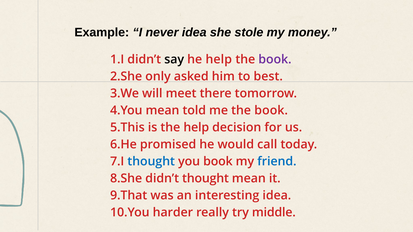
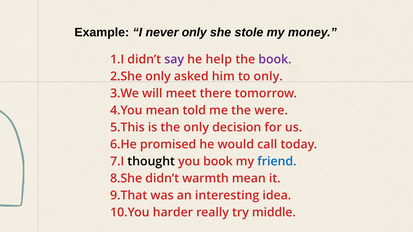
never idea: idea -> only (194, 33)
say colour: black -> purple (174, 60)
to best: best -> only (268, 77)
me the book: book -> were (271, 111)
the help: help -> only (196, 128)
thought colour: blue -> black (151, 162)
didn’t thought: thought -> warmth (205, 179)
